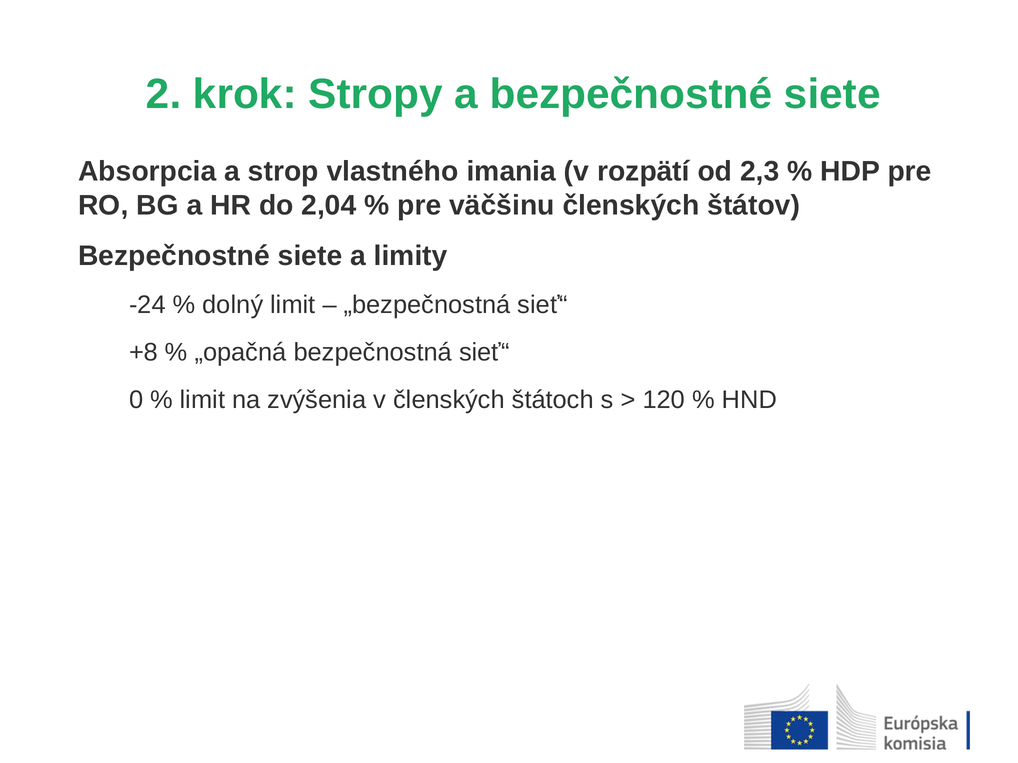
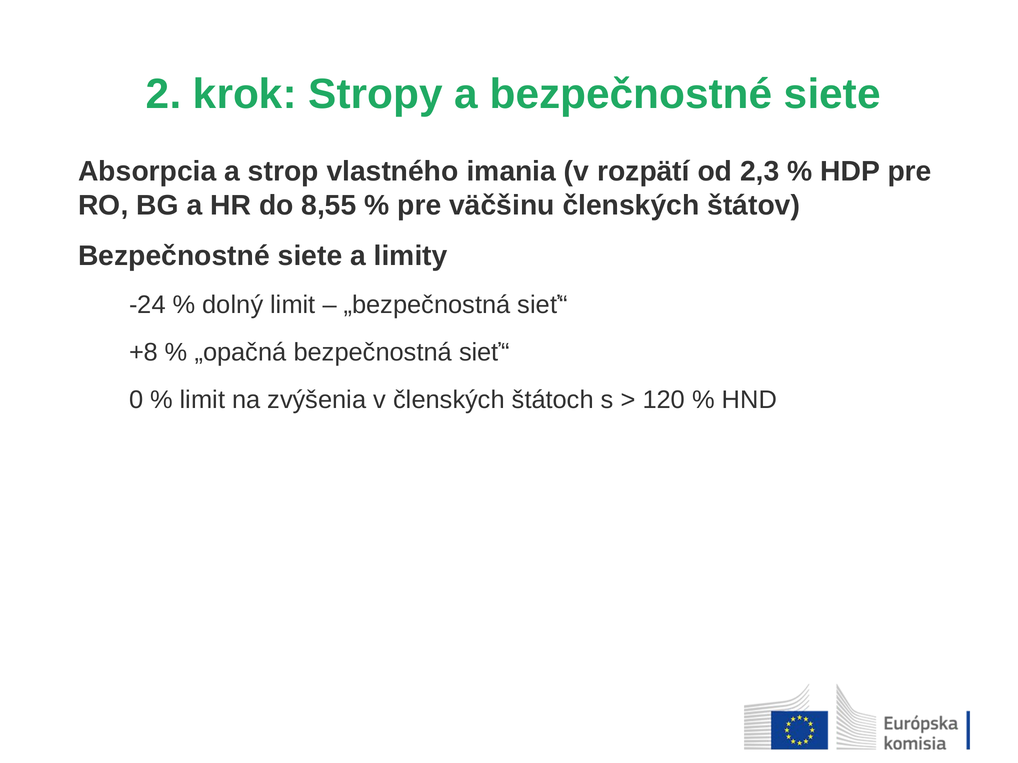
2,04: 2,04 -> 8,55 (329, 205)
